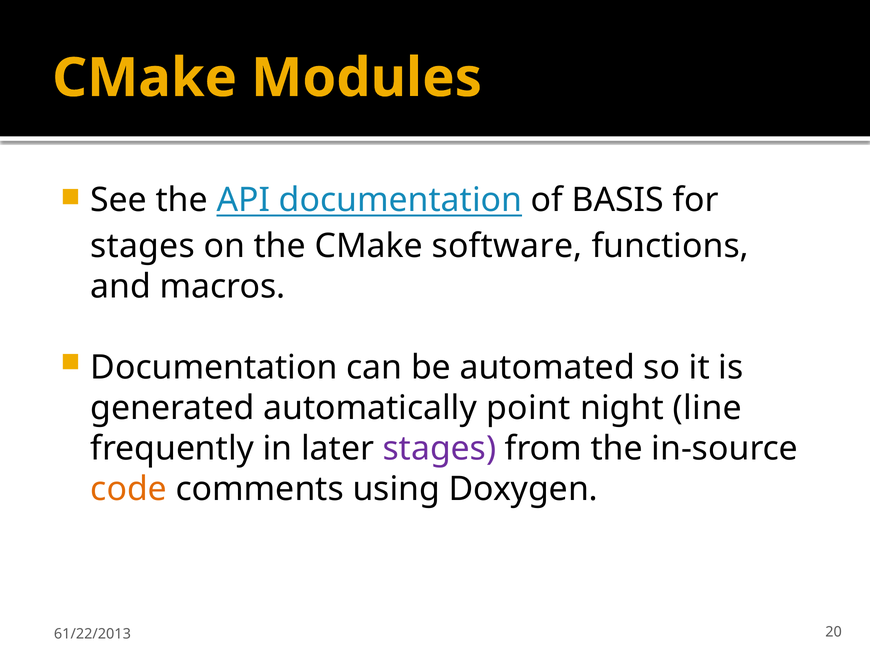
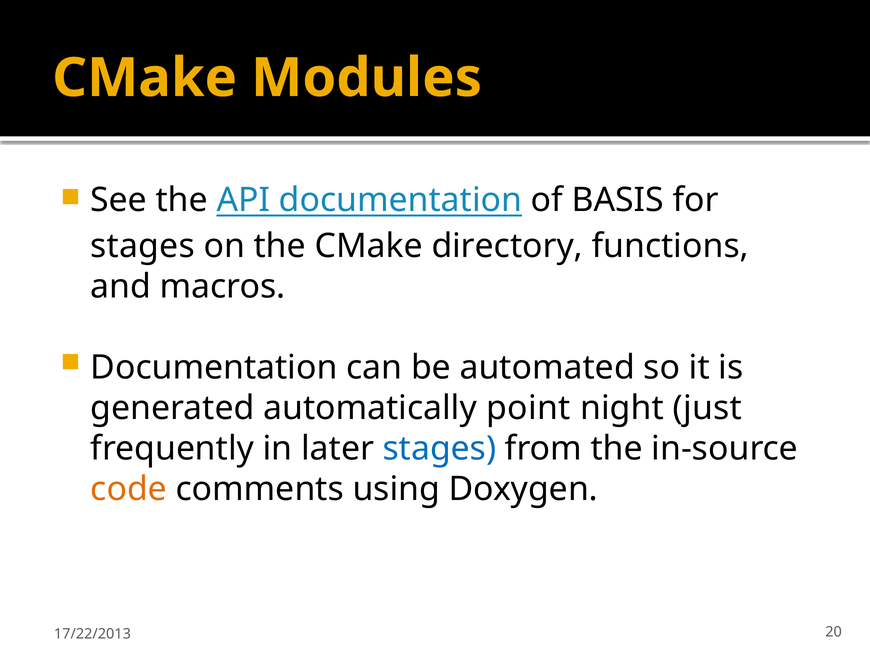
software: software -> directory (507, 246)
line: line -> just (707, 408)
stages colour: purple -> blue (440, 449)
61/22/2013: 61/22/2013 -> 17/22/2013 (92, 635)
